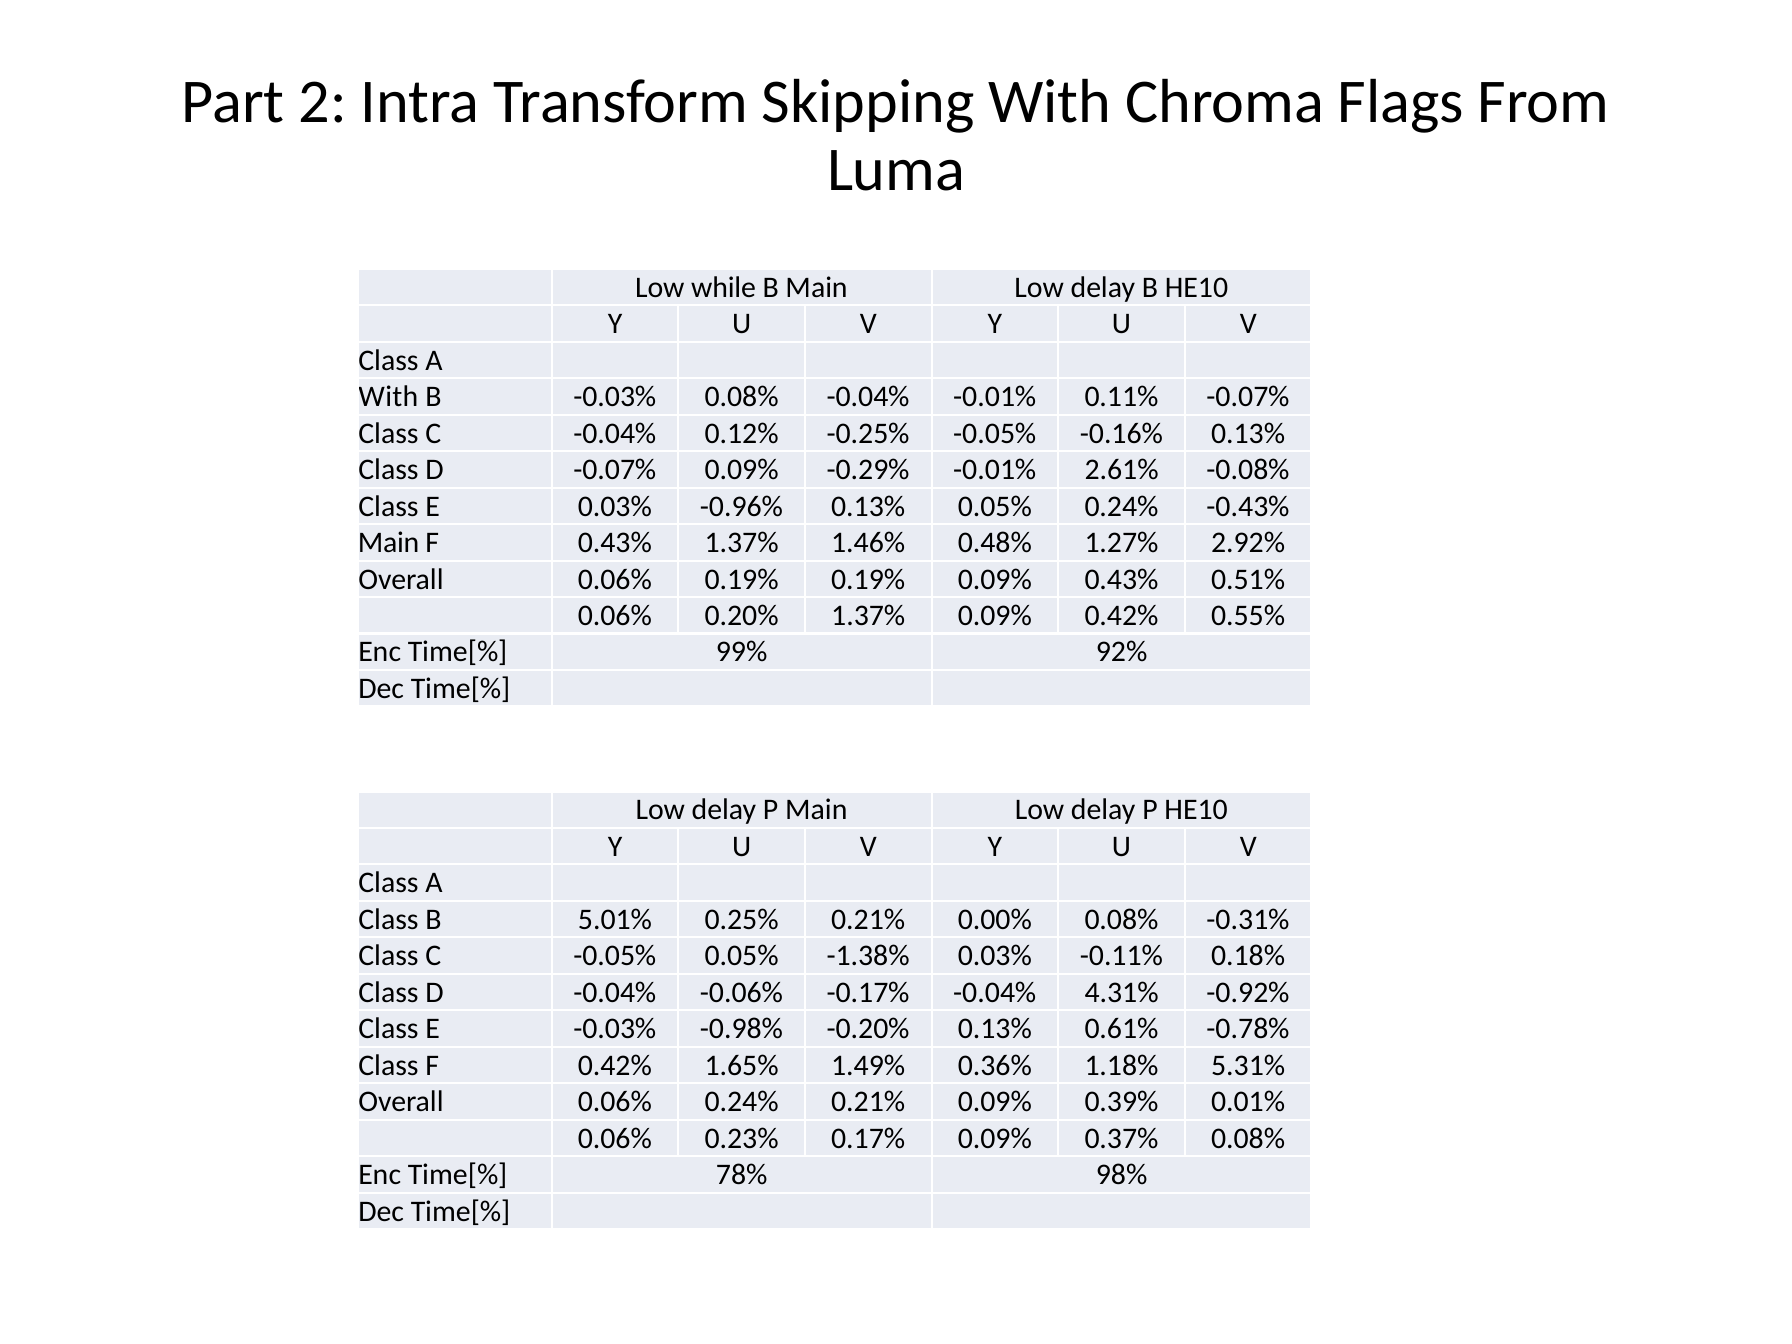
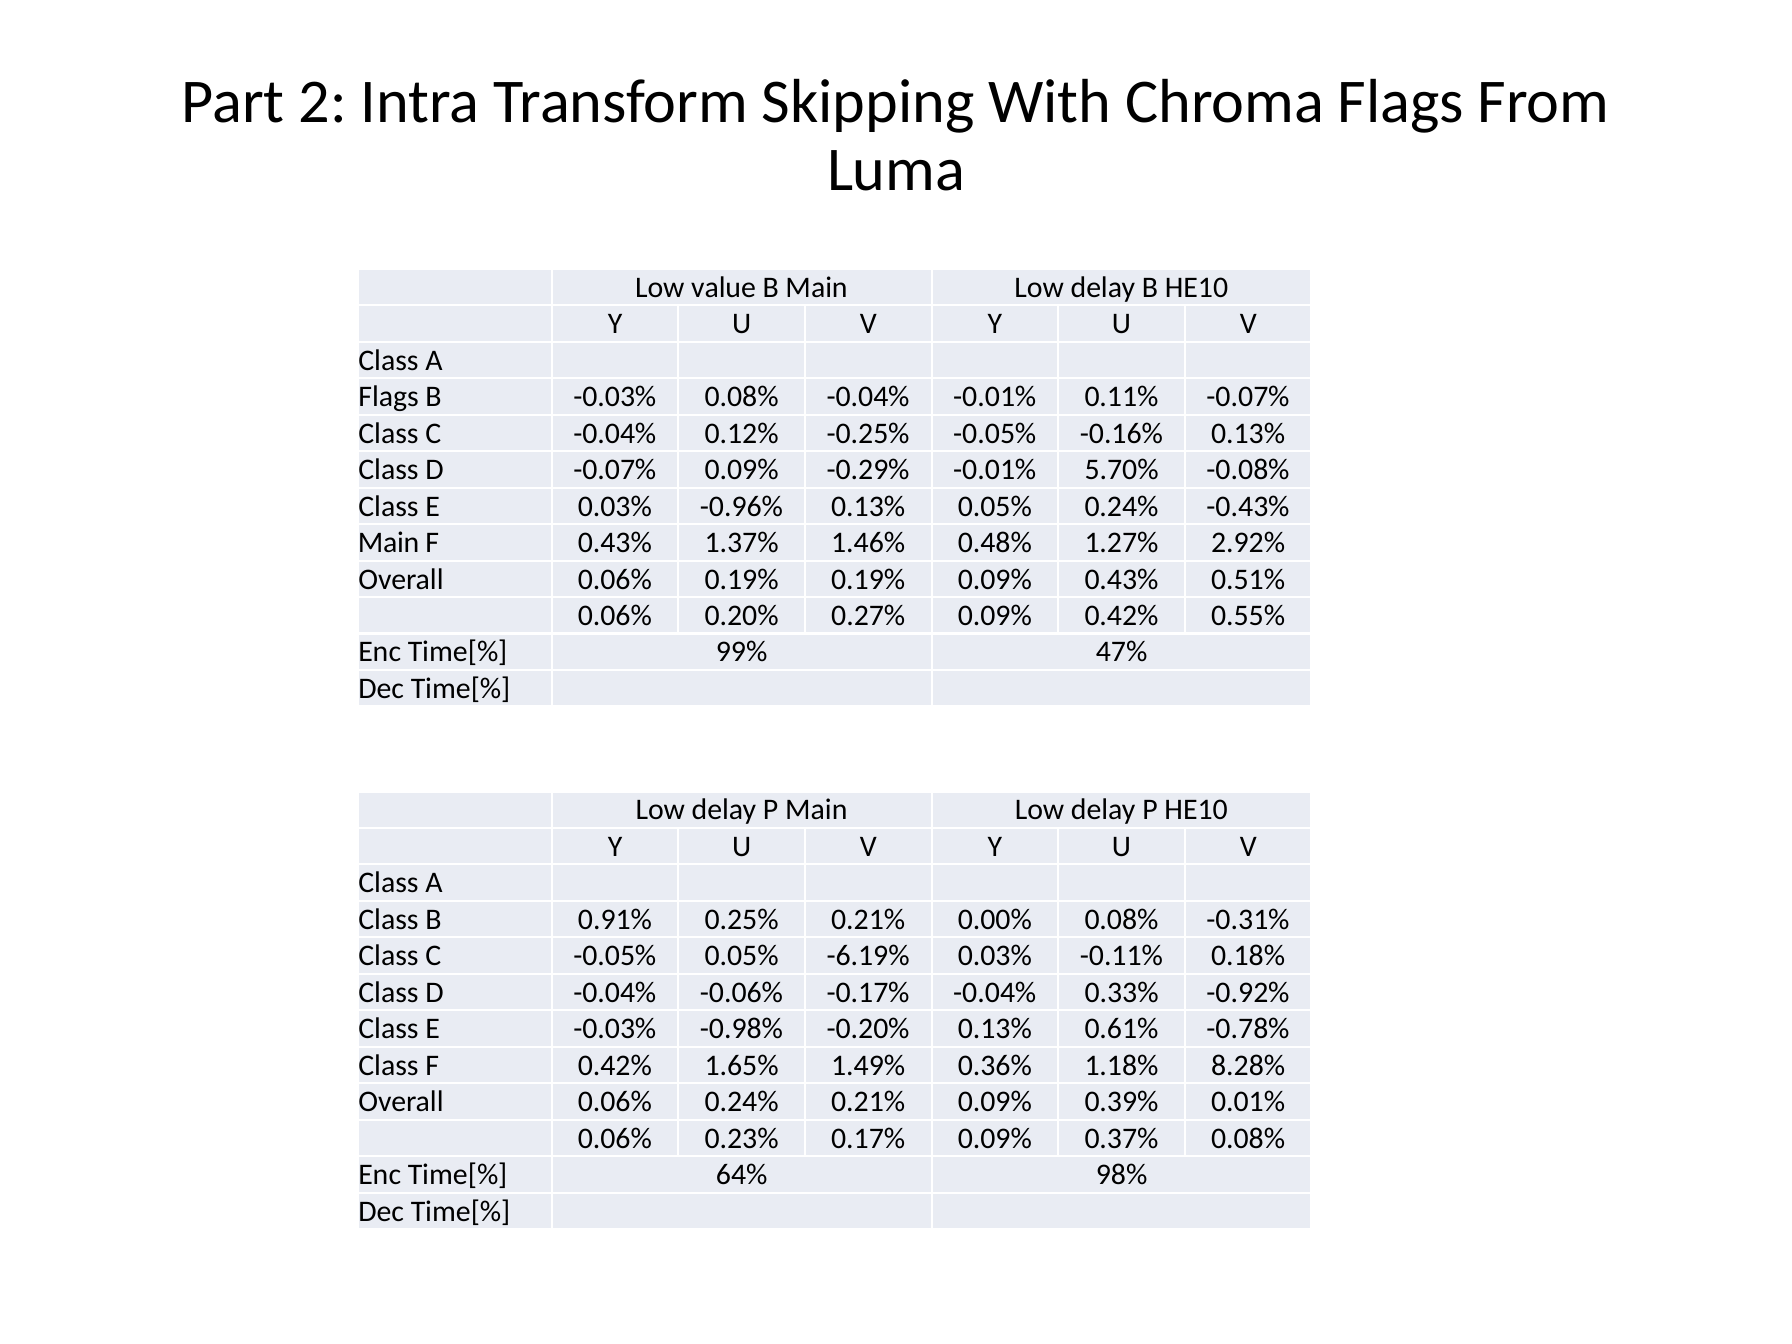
while: while -> value (724, 287)
With: With -> Flags (389, 397)
2.61%: 2.61% -> 5.70% (1122, 470)
0.20% 1.37%: 1.37% -> 0.27% (868, 616)
92%: 92% -> 47% (1122, 652)
5.01%: 5.01% -> 0.91% (615, 919)
-1.38%: -1.38% -> -6.19% (868, 956)
4.31%: 4.31% -> 0.33% (1122, 992)
5.31%: 5.31% -> 8.28% (1248, 1065)
78%: 78% -> 64% (742, 1175)
